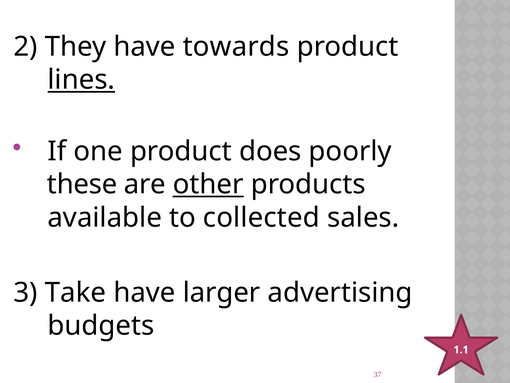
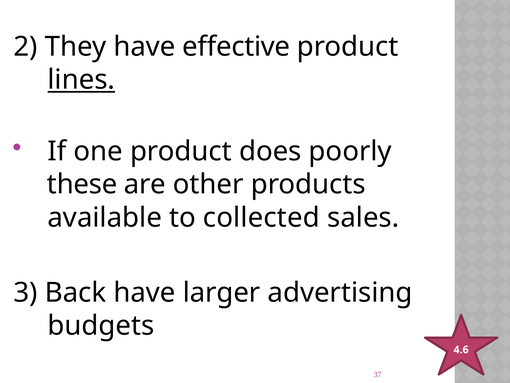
towards: towards -> effective (236, 47)
other underline: present -> none (208, 184)
Take: Take -> Back (75, 292)
1.1: 1.1 -> 4.6 (461, 349)
